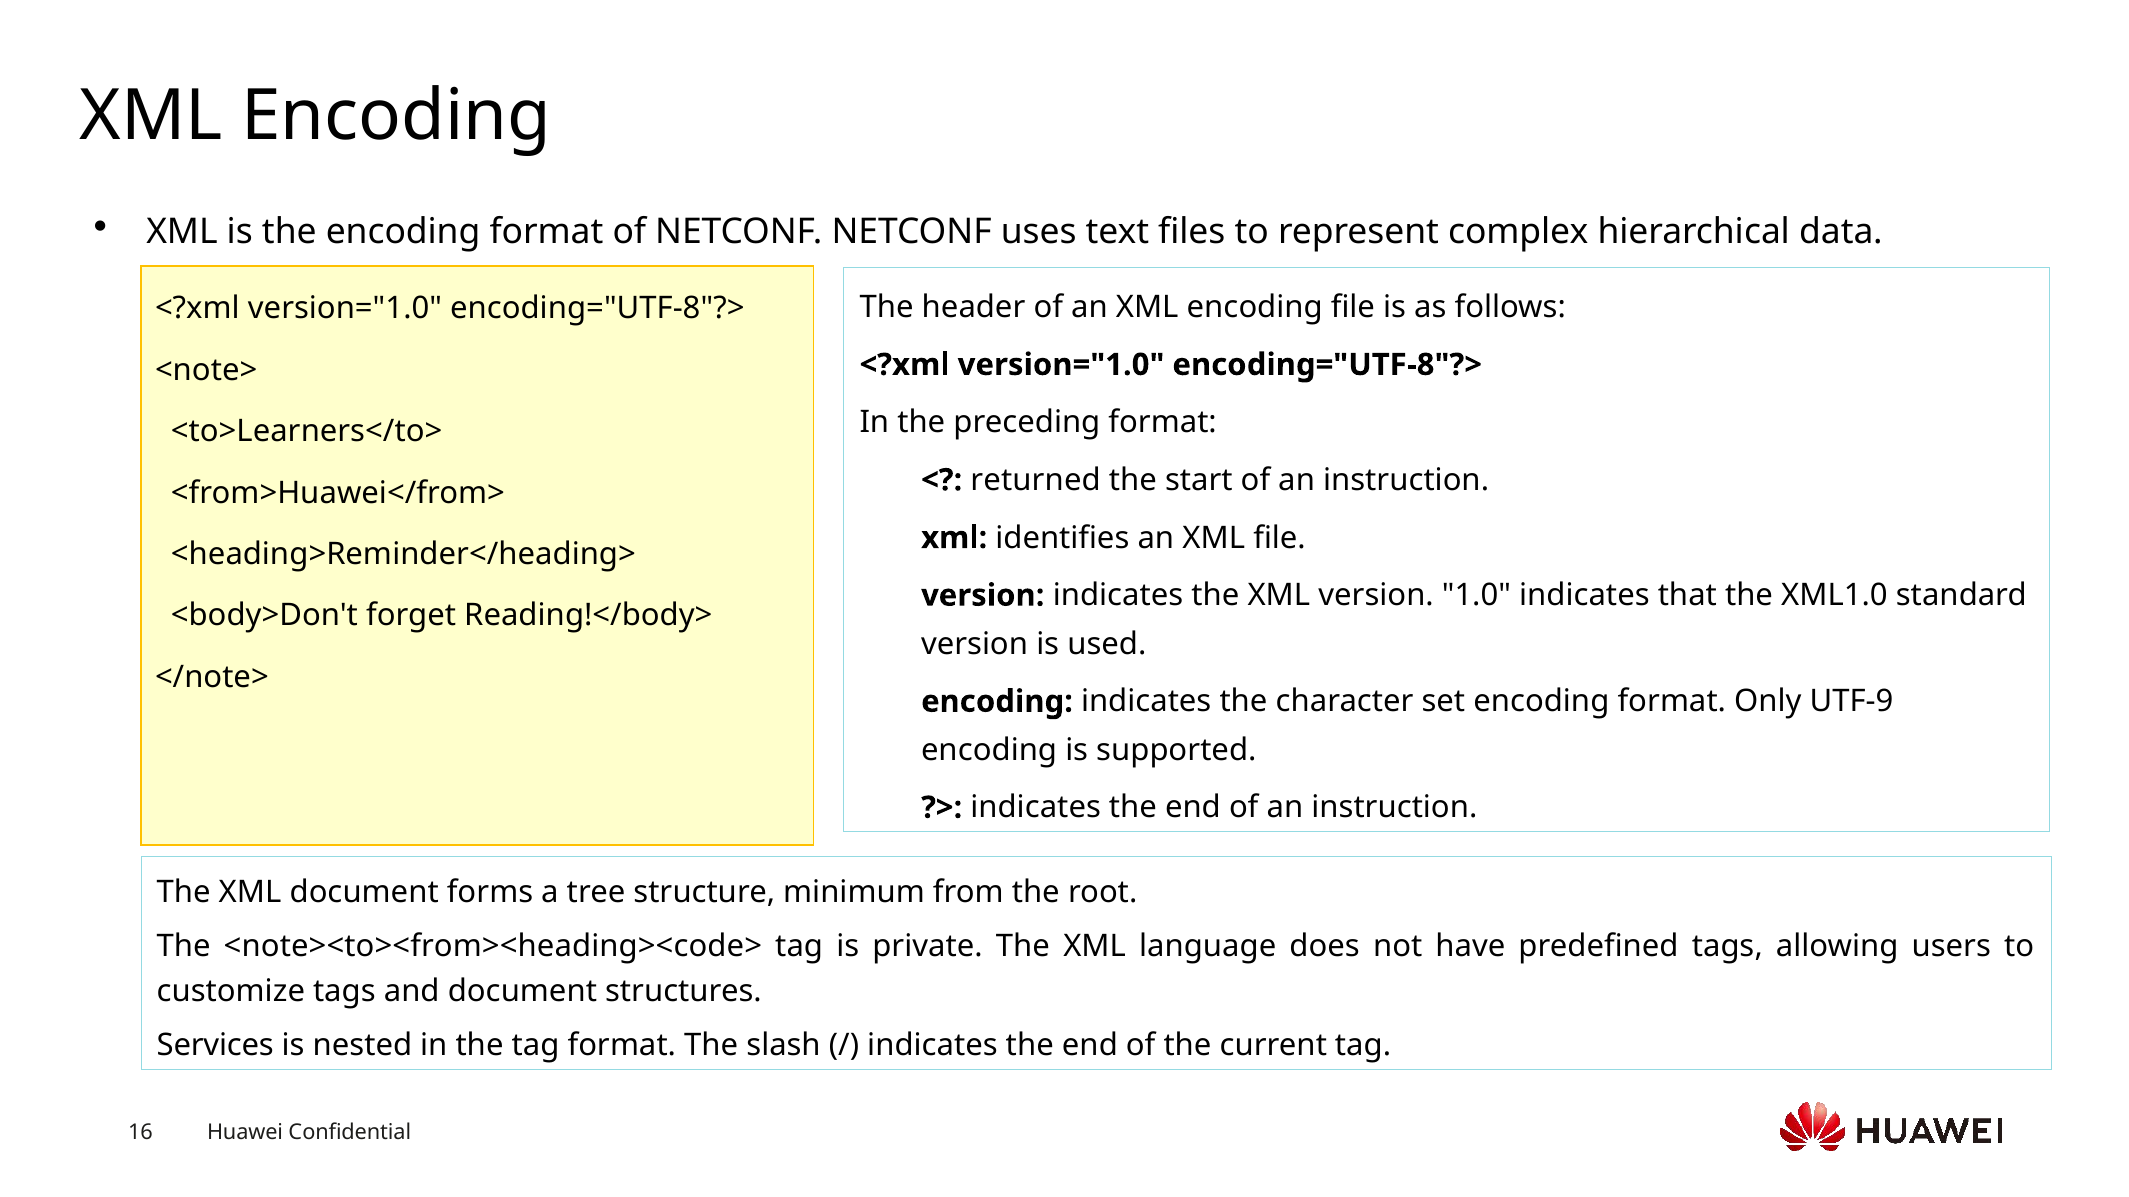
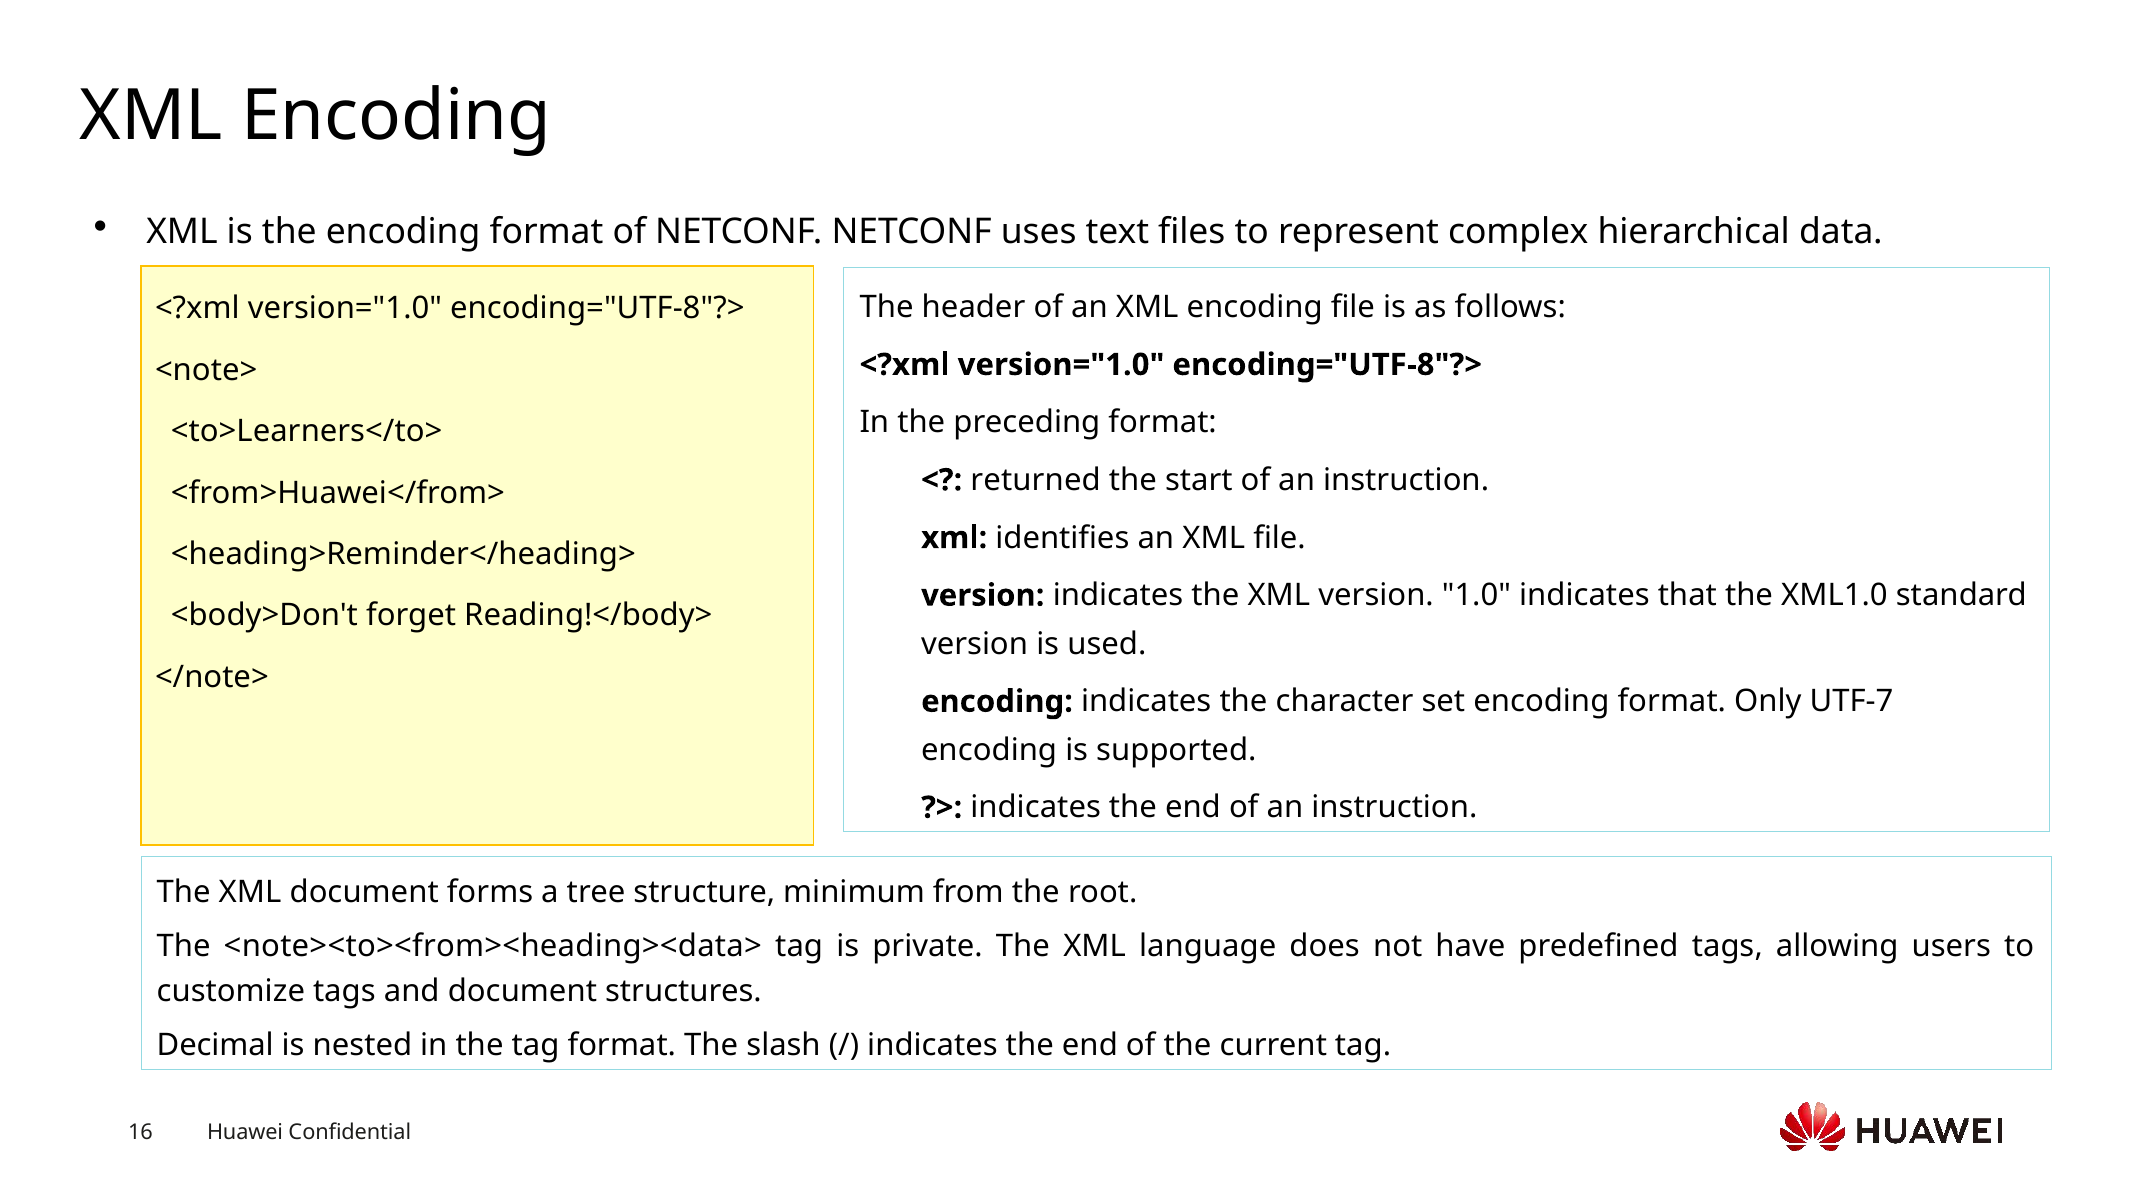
UTF-9: UTF-9 -> UTF-7 (1852, 702)
<note><to><from><heading><code>: <note><to><from><heading><code> -> <note><to><from><heading><data> (493, 947)
Services: Services -> Decimal (215, 1045)
